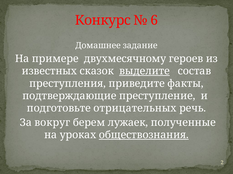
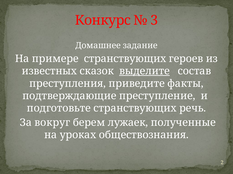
6: 6 -> 3 (154, 20)
примере двухмесячному: двухмесячному -> странствующих (125, 59)
подготовьте отрицательных: отрицательных -> странствующих (135, 109)
обществознания underline: present -> none (144, 135)
